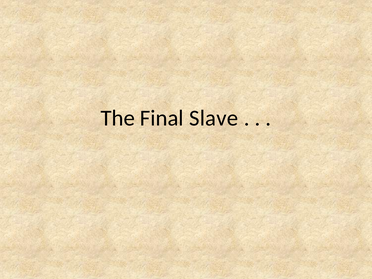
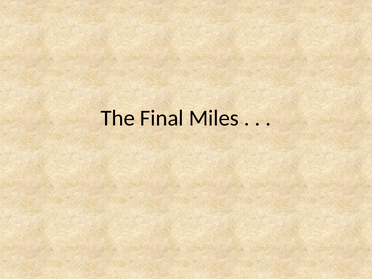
Slave: Slave -> Miles (214, 118)
